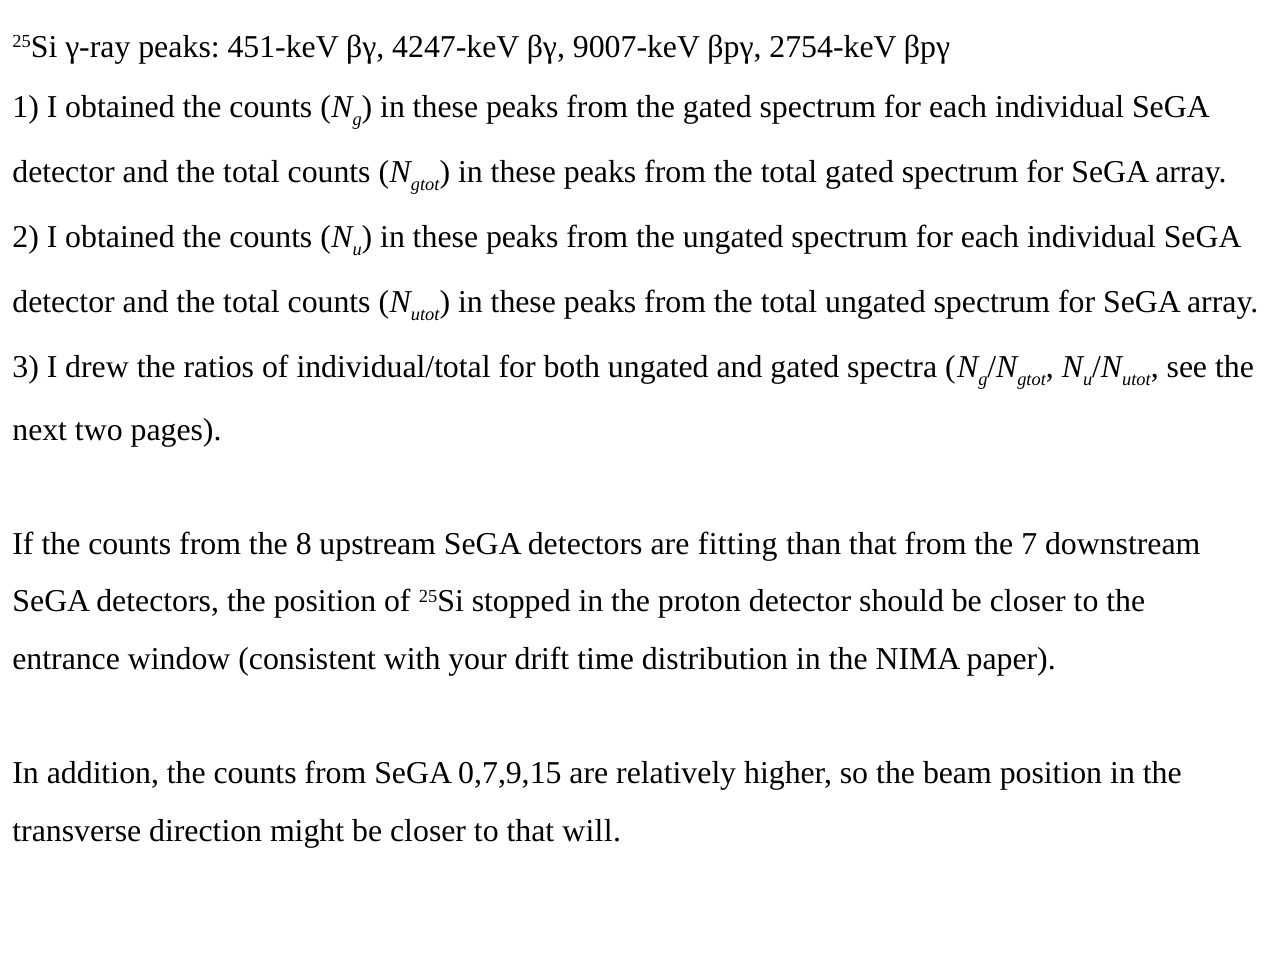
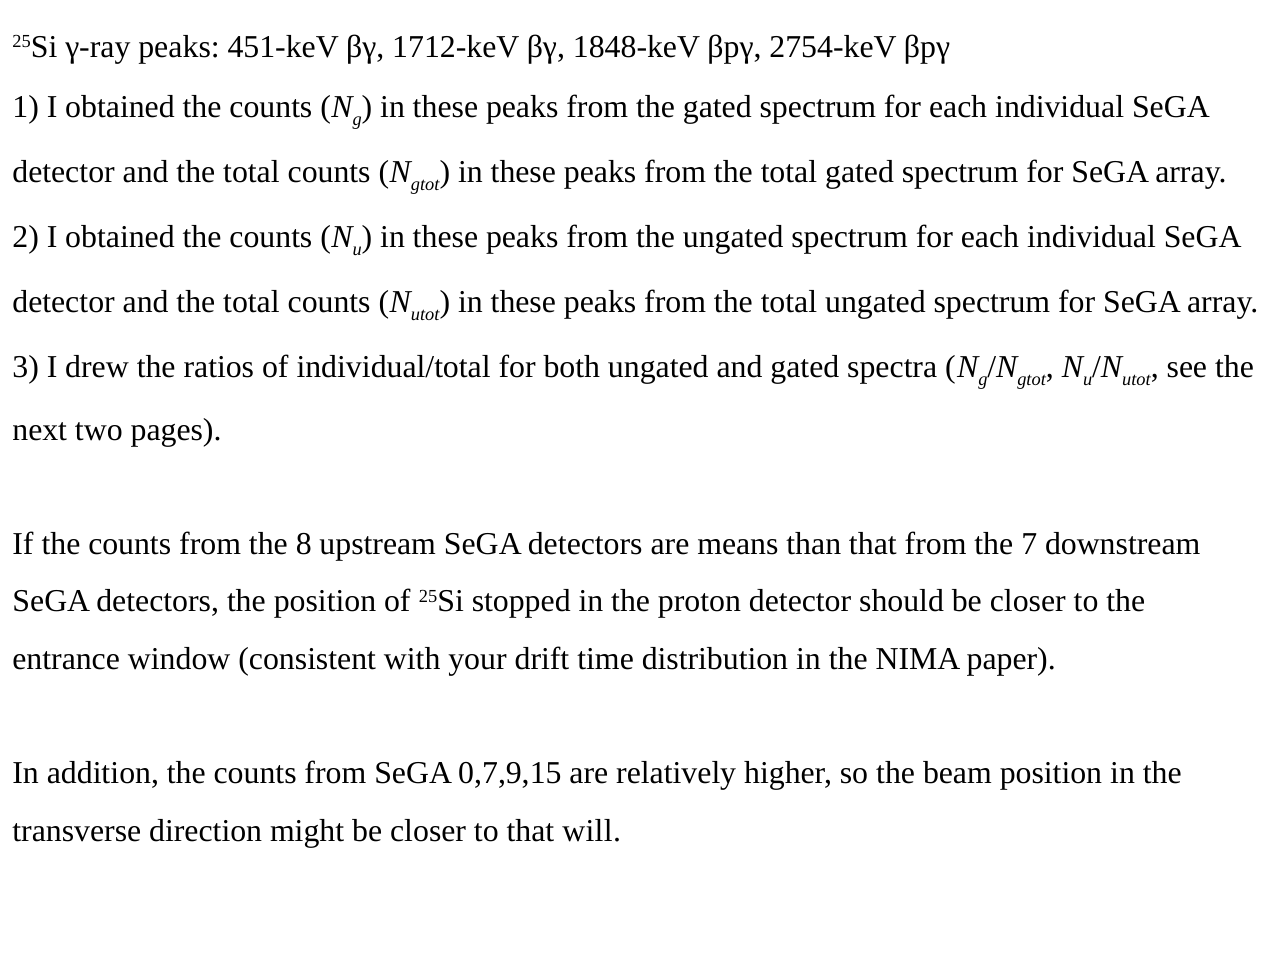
4247-keV: 4247-keV -> 1712-keV (456, 47)
9007-keV: 9007-keV -> 1848-keV (636, 47)
fitting: fitting -> means (738, 544)
